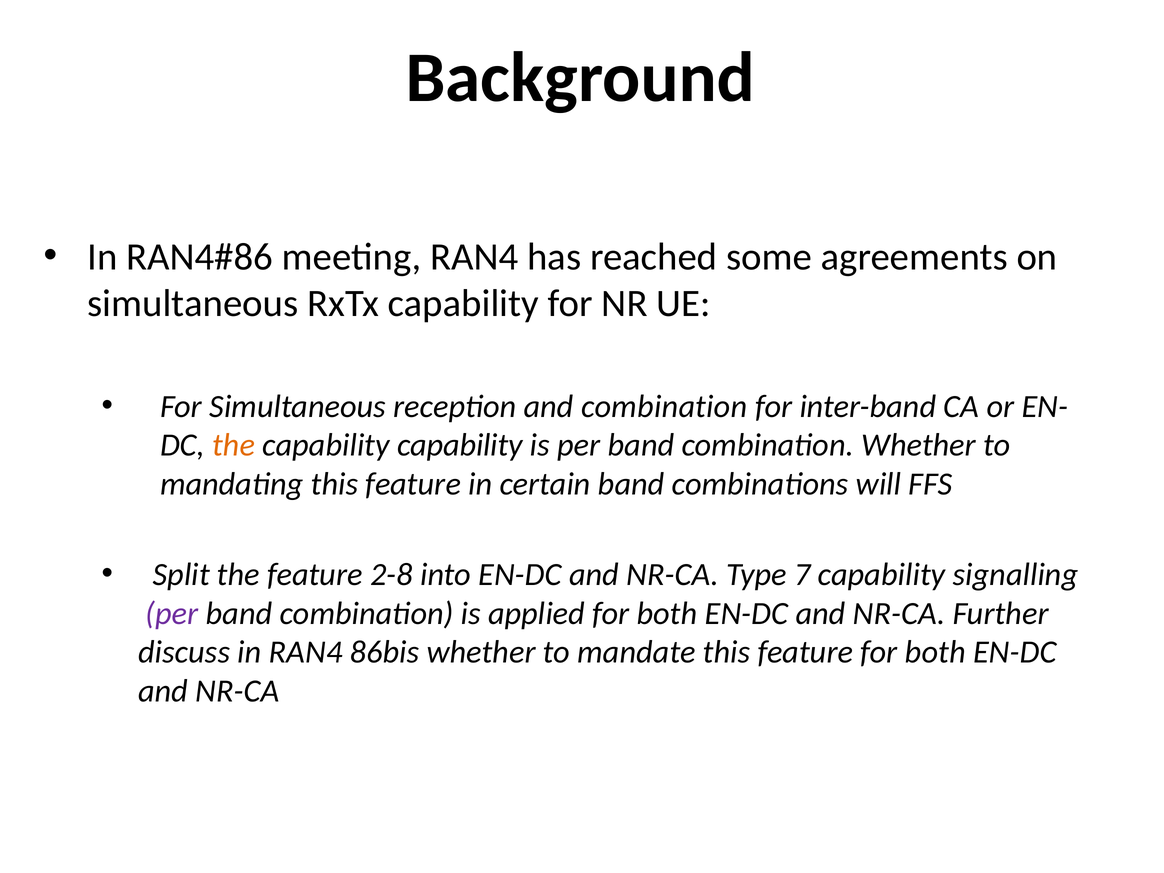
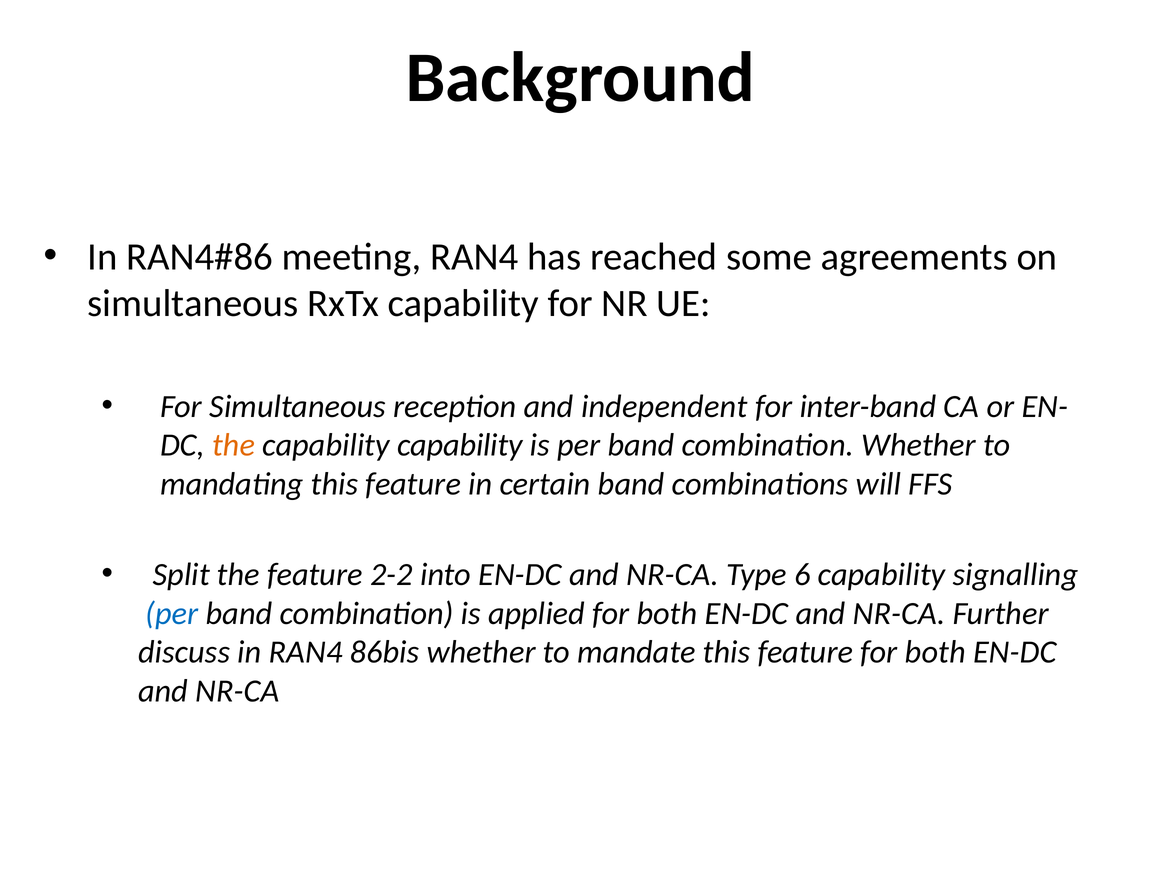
and combination: combination -> independent (664, 406)
2-8: 2-8 -> 2-2 (391, 575)
7: 7 -> 6 (802, 575)
per colour: purple -> blue (172, 613)
